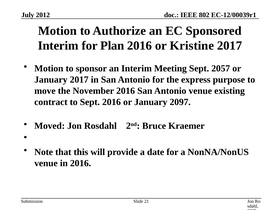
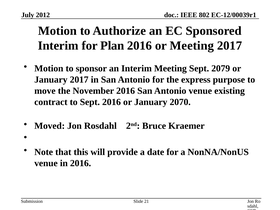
or Kristine: Kristine -> Meeting (192, 46)
2057: 2057 -> 2079 (221, 68)
2097: 2097 -> 2070 (180, 102)
